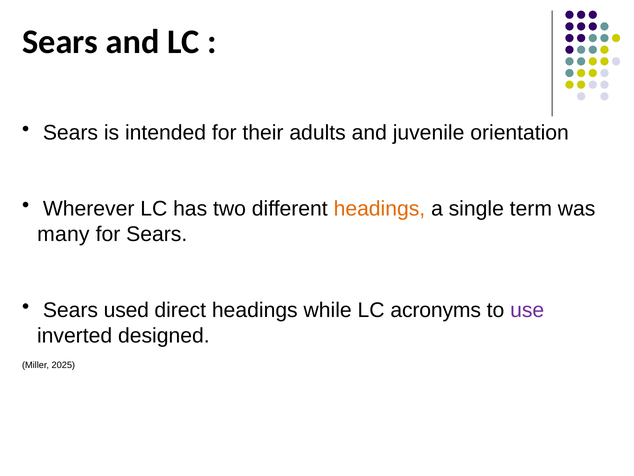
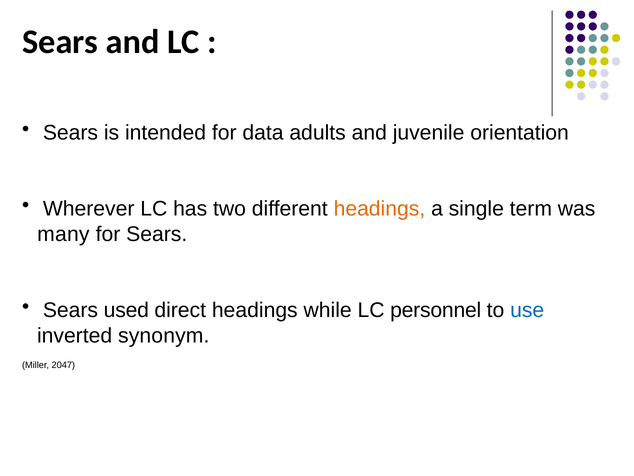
their: their -> data (263, 132)
acronyms: acronyms -> personnel (436, 310)
use colour: purple -> blue (527, 310)
designed: designed -> synonym (164, 335)
2025: 2025 -> 2047 (63, 365)
